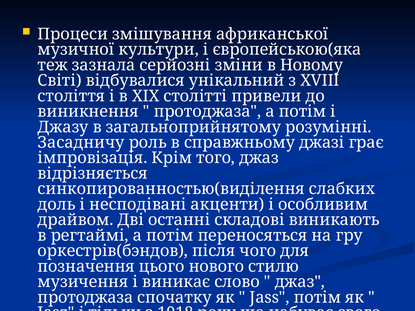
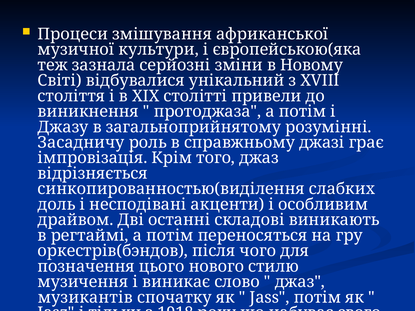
протоджаза: протоджаза -> музикантів (85, 298)
